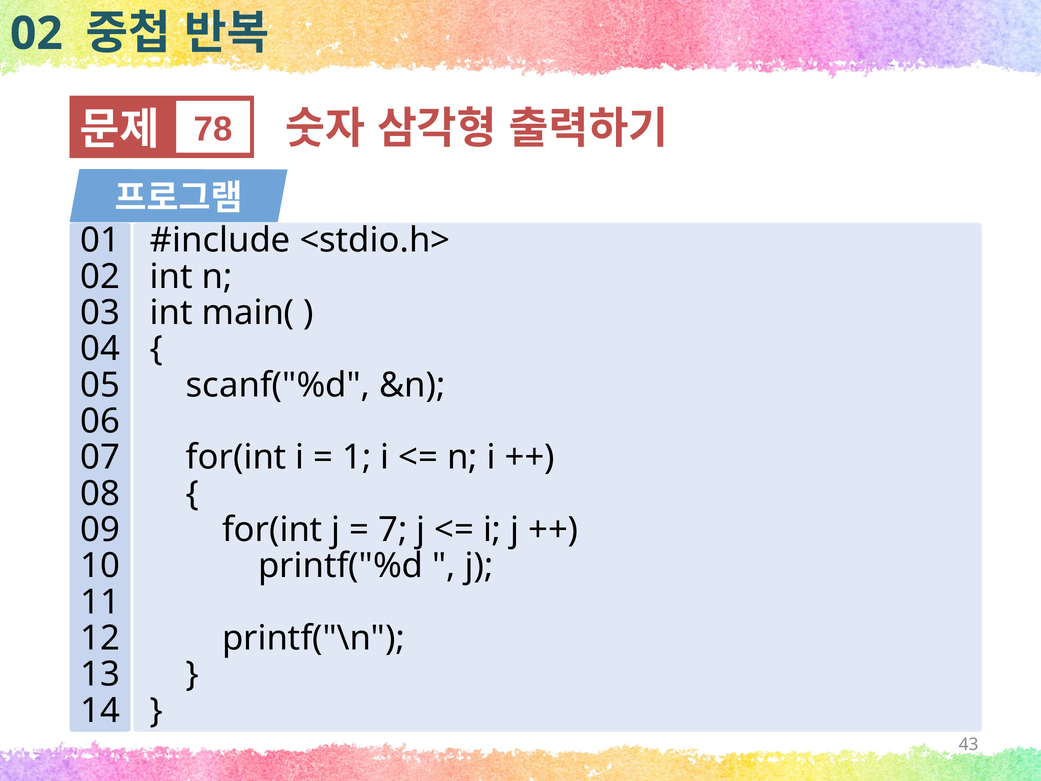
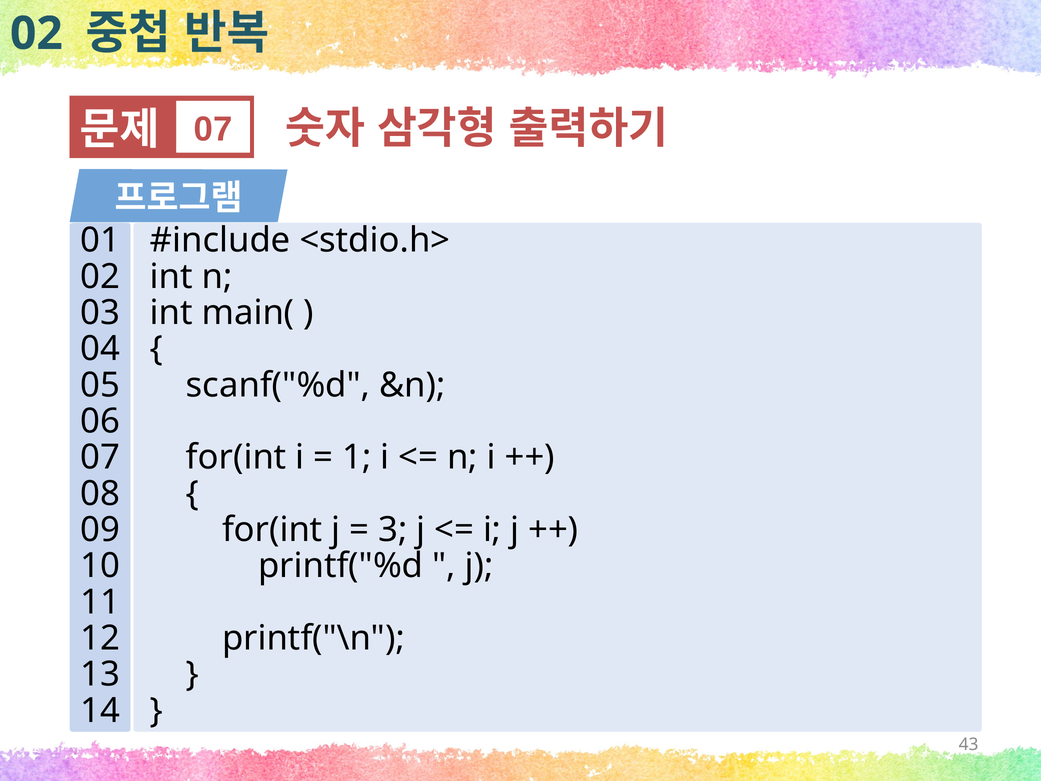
78: 78 -> 07 (213, 129)
7: 7 -> 3 (393, 530)
